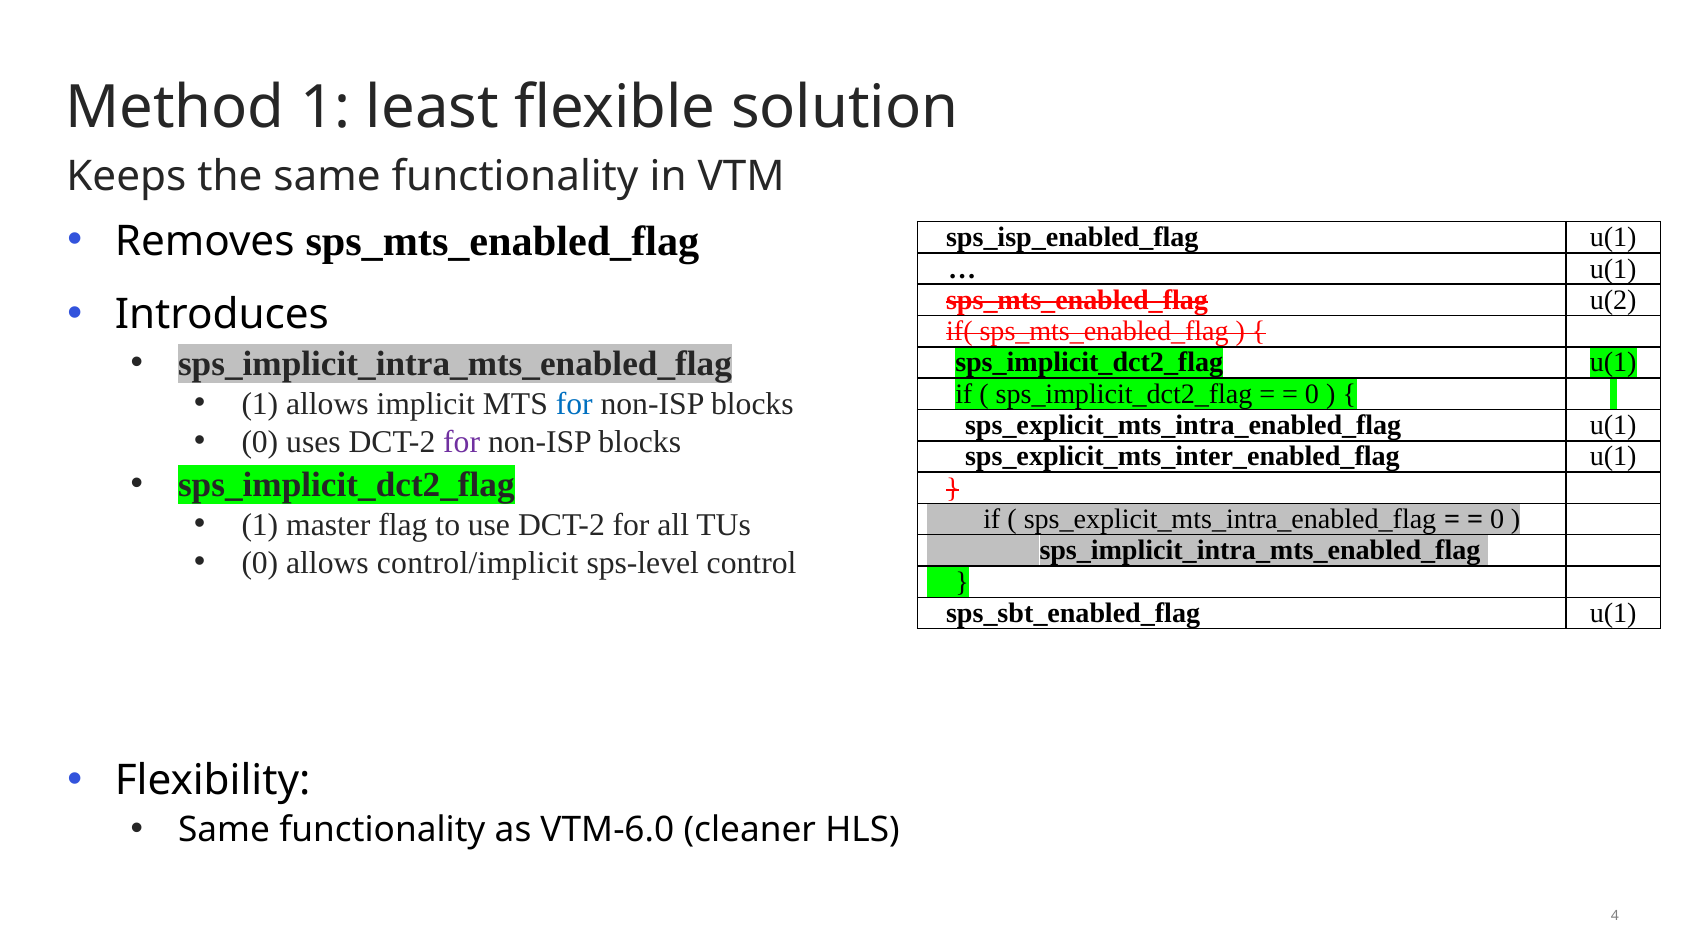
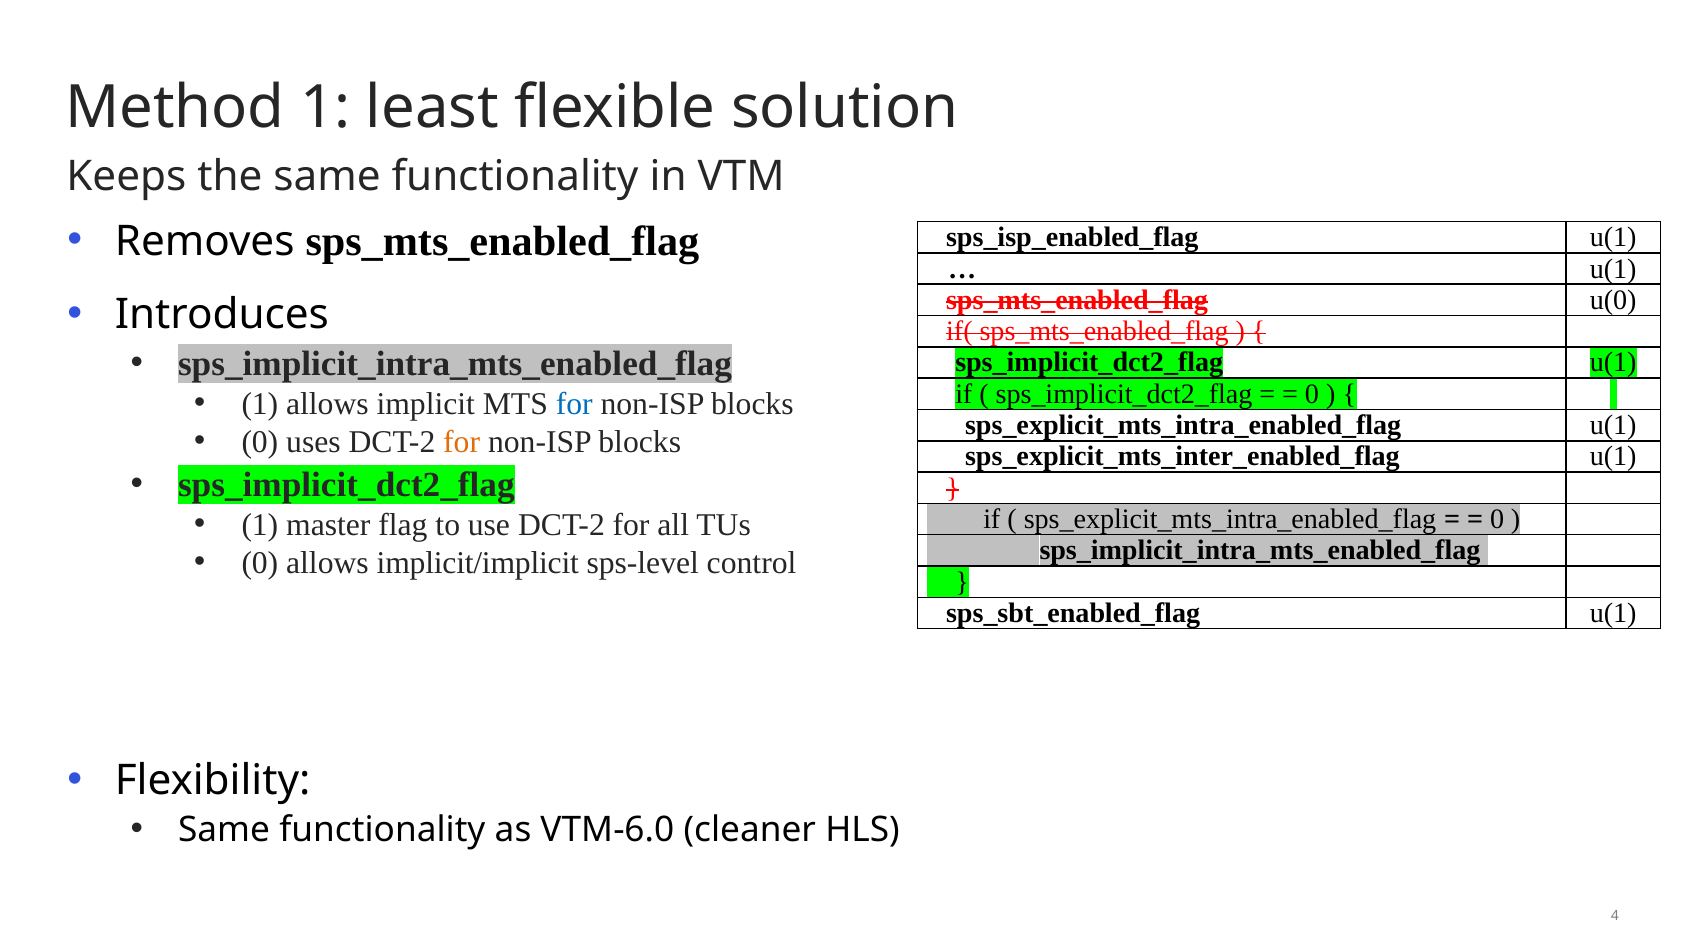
u(2: u(2 -> u(0 (1613, 300)
for colour: purple -> orange (462, 442)
control/implicit: control/implicit -> implicit/implicit (478, 563)
